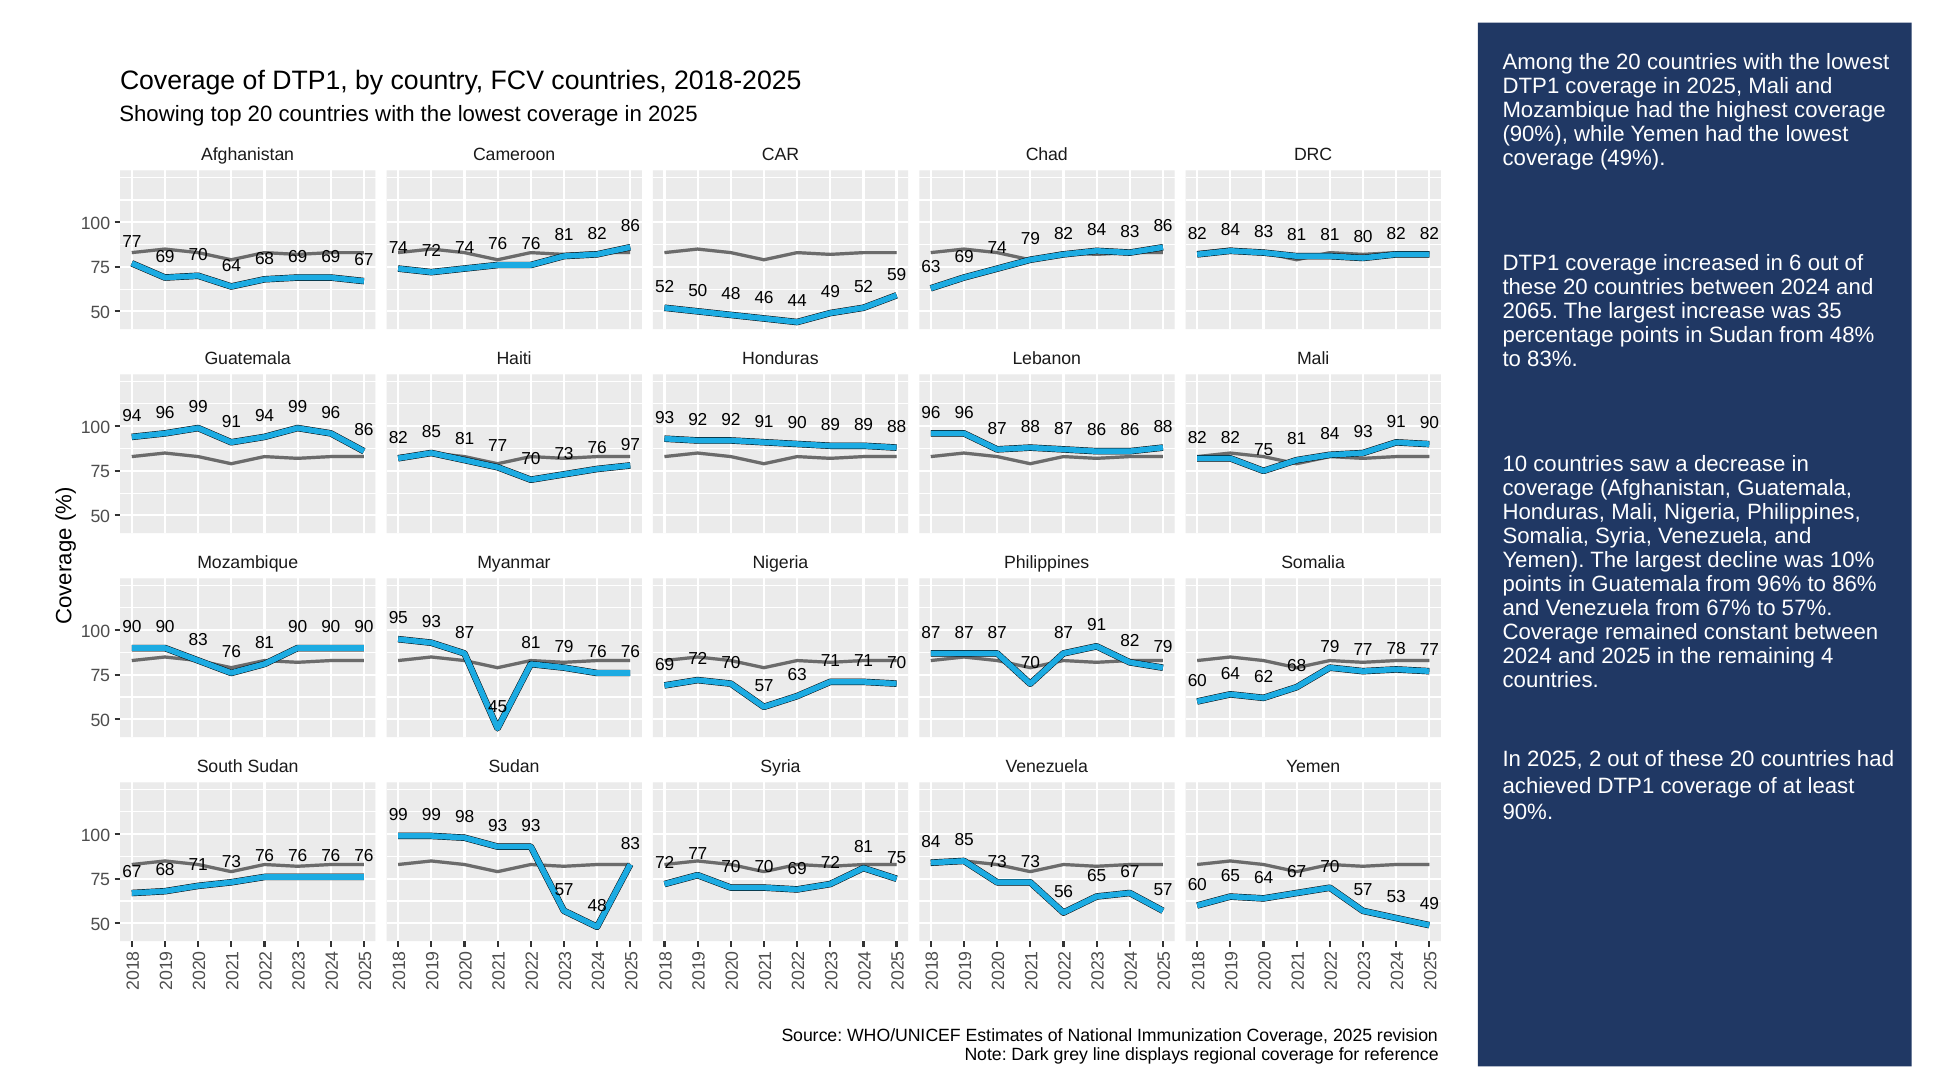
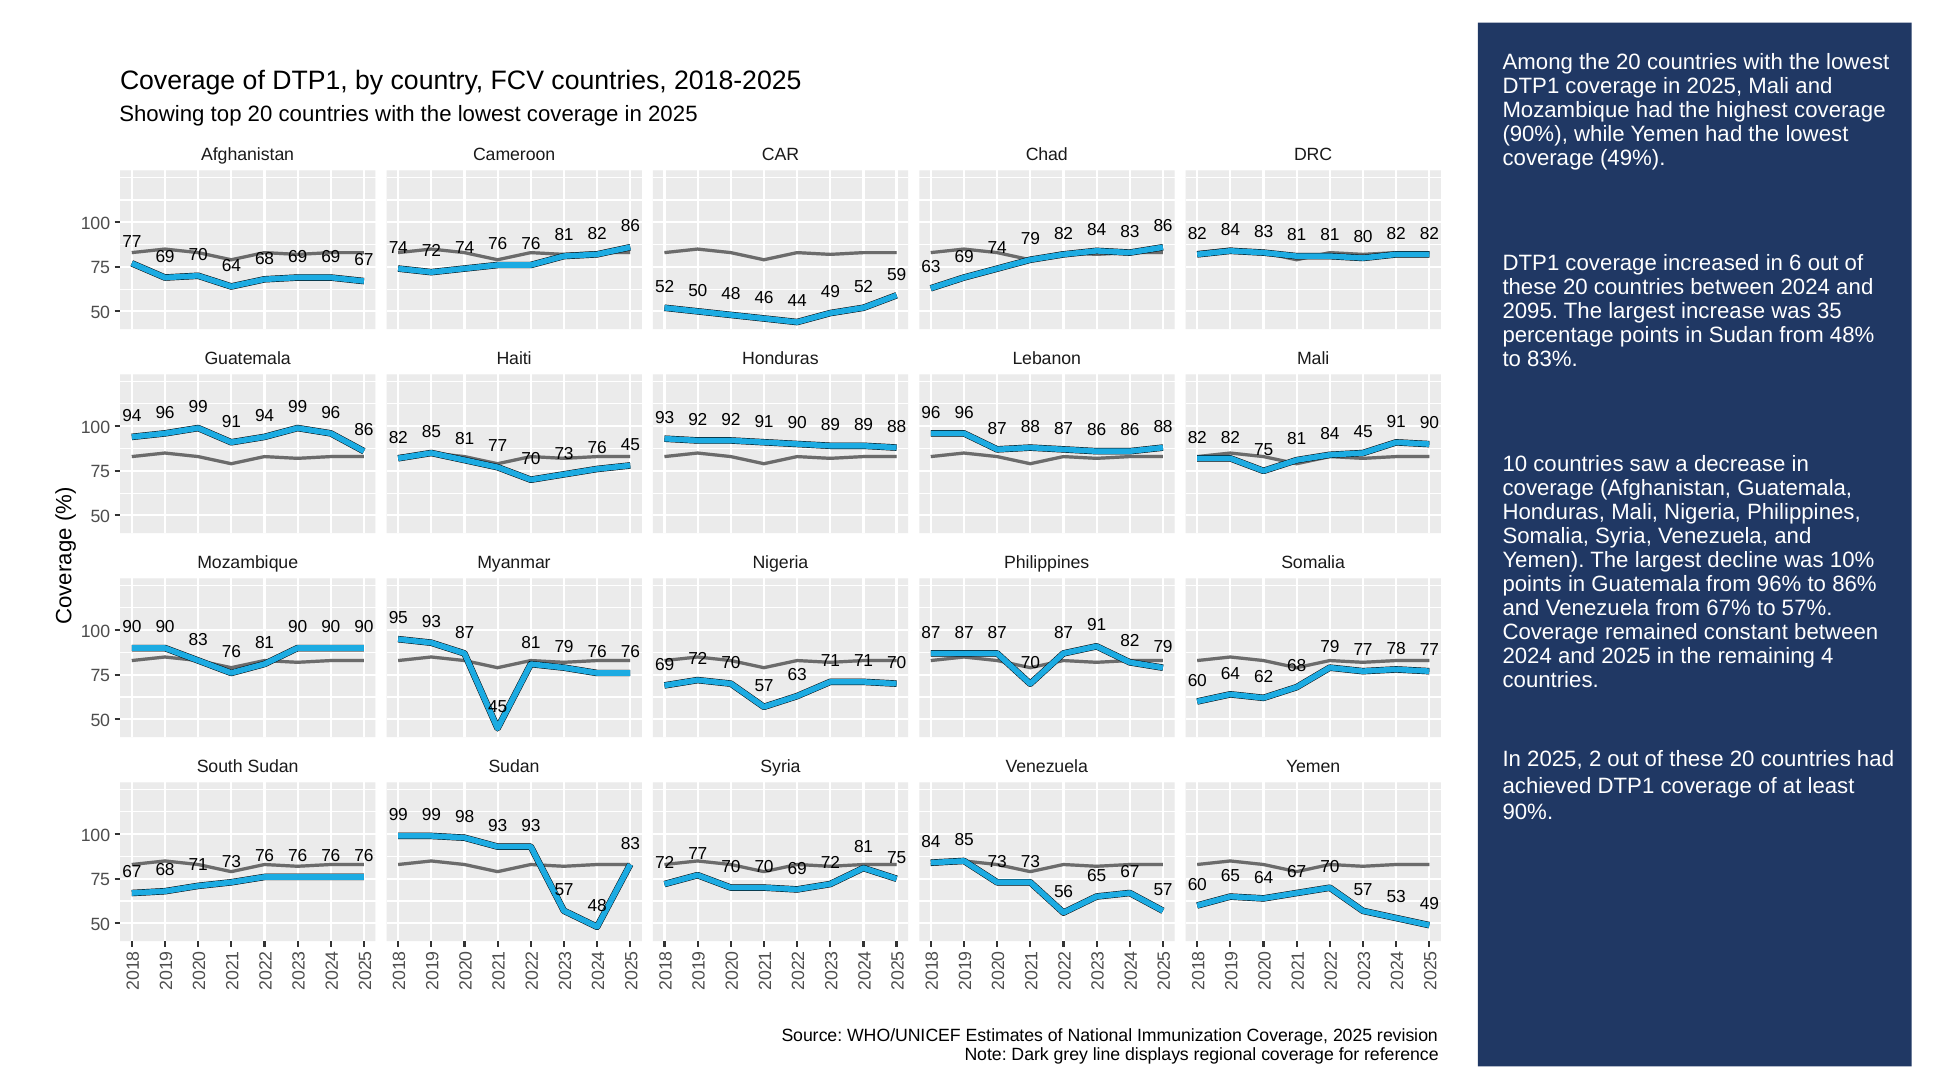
2065: 2065 -> 2095 (1530, 311)
84 93: 93 -> 45 (1363, 432)
76 97: 97 -> 45 (630, 444)
